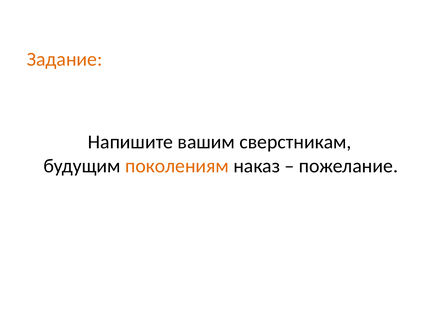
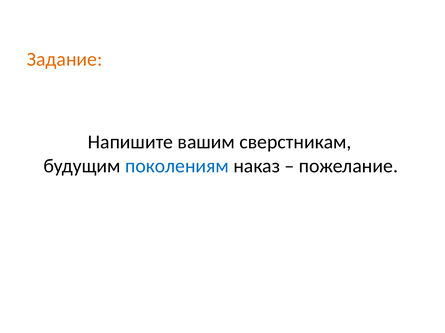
поколениям colour: orange -> blue (177, 166)
